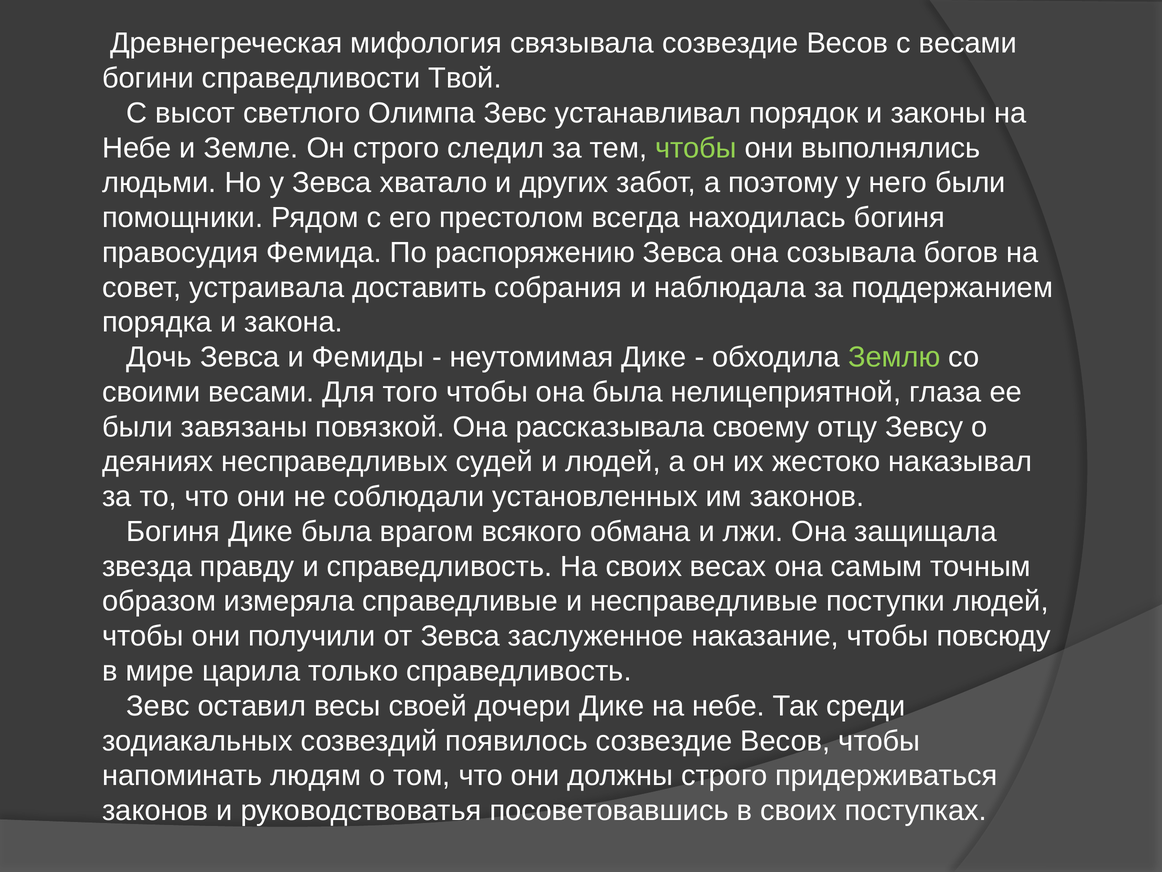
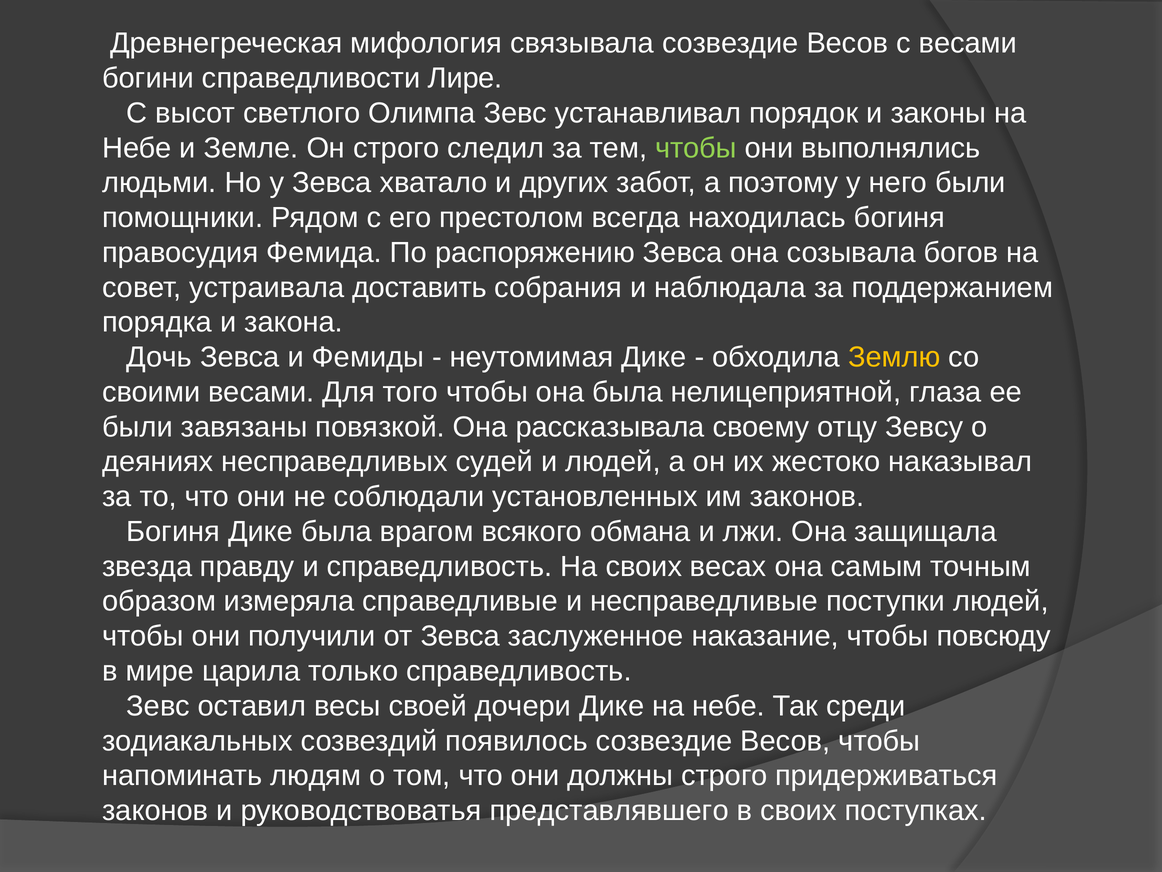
Твой: Твой -> Лире (465, 78)
Землю colour: light green -> yellow (894, 357)
посоветовавшись: посоветовавшись -> представлявшего (609, 810)
